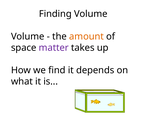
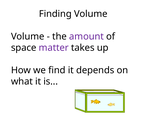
amount colour: orange -> purple (86, 36)
